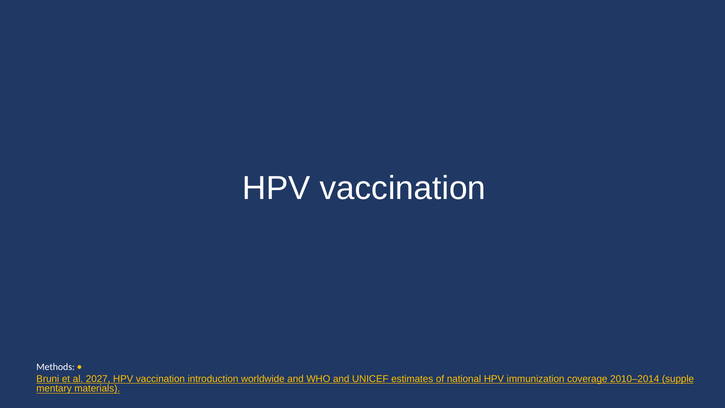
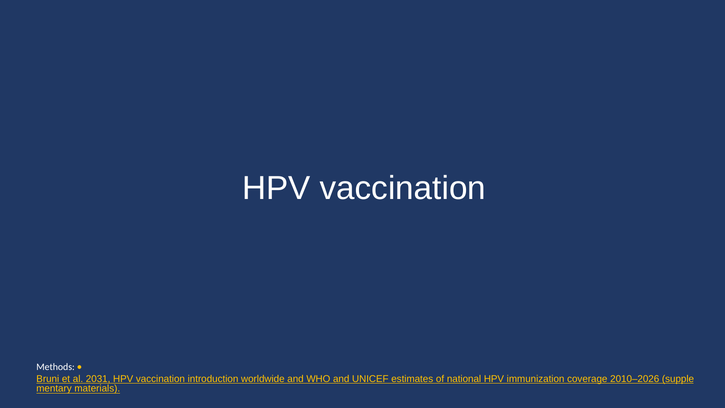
2027: 2027 -> 2031 (98, 379)
2010–2014: 2010–2014 -> 2010–2026 (635, 379)
